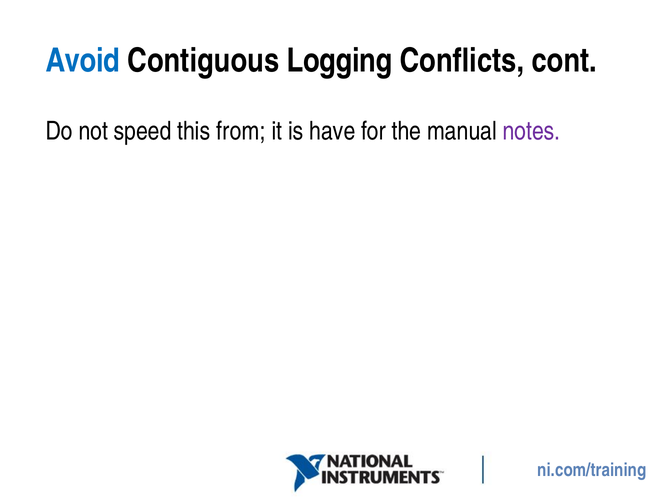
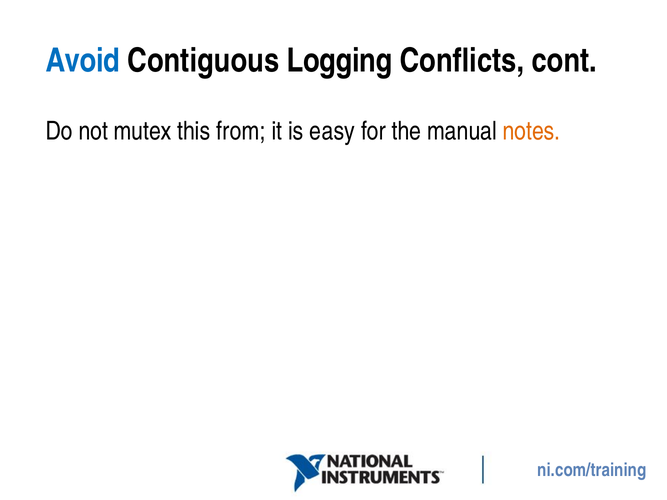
speed: speed -> mutex (143, 131)
have: have -> easy (332, 131)
notes colour: purple -> orange (532, 131)
